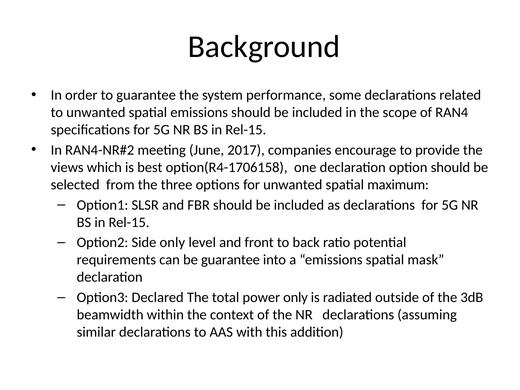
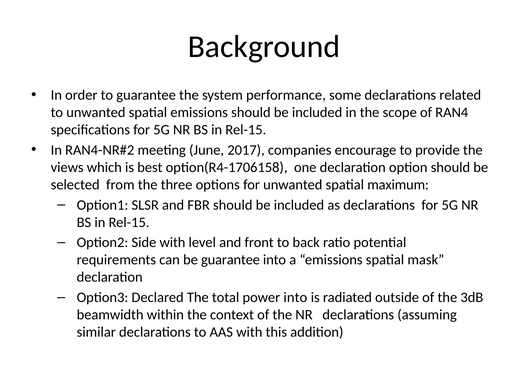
Side only: only -> with (172, 242)
power only: only -> into (295, 297)
